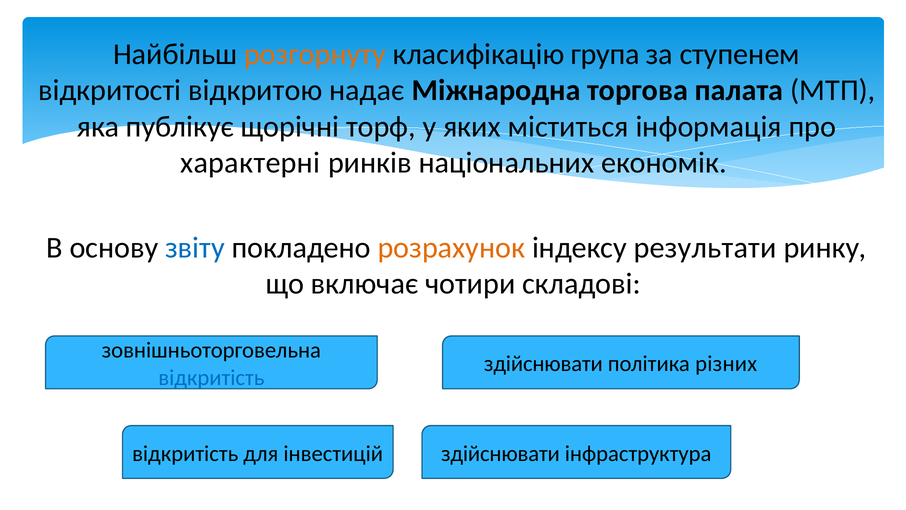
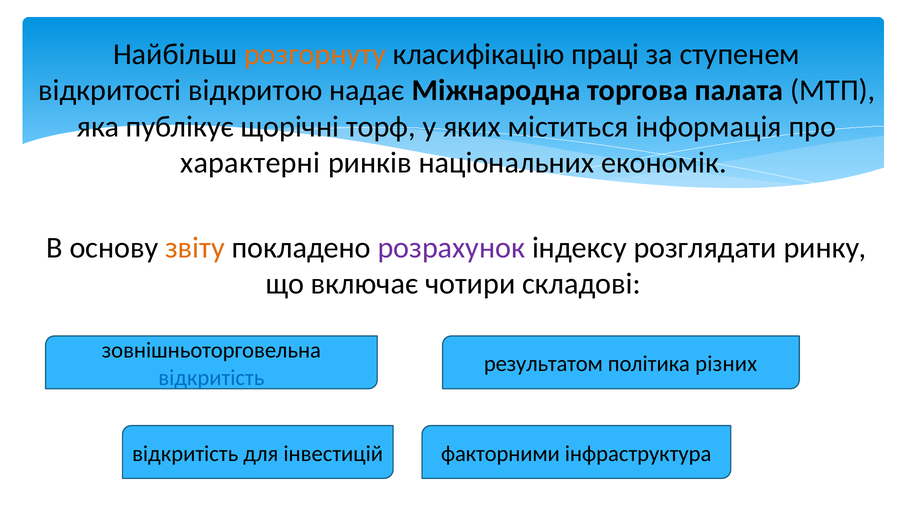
група: група -> праці (605, 54)
звіту colour: blue -> orange (195, 248)
розрахунок colour: orange -> purple (451, 248)
результати: результати -> розглядати (705, 248)
здійснювати: здійснювати -> результатом (543, 364)
інвестицій здійснювати: здійснювати -> факторними (500, 453)
